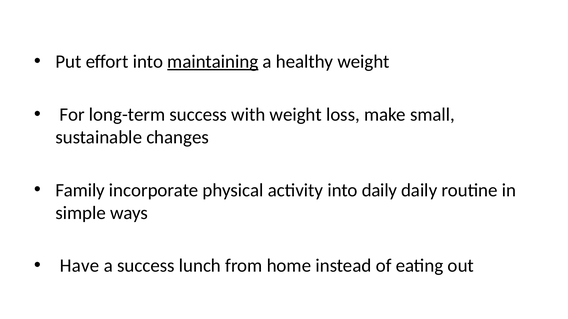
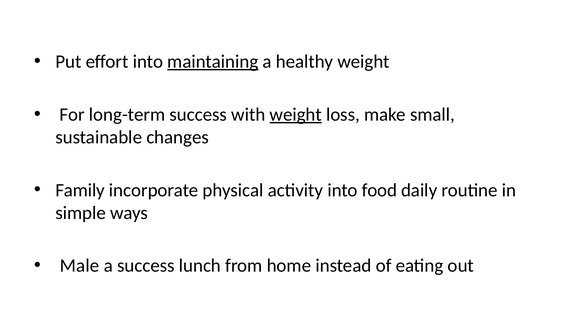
weight underline: none -> present (296, 115)
into daily: daily -> food (379, 190)
Have: Have -> Male (80, 266)
